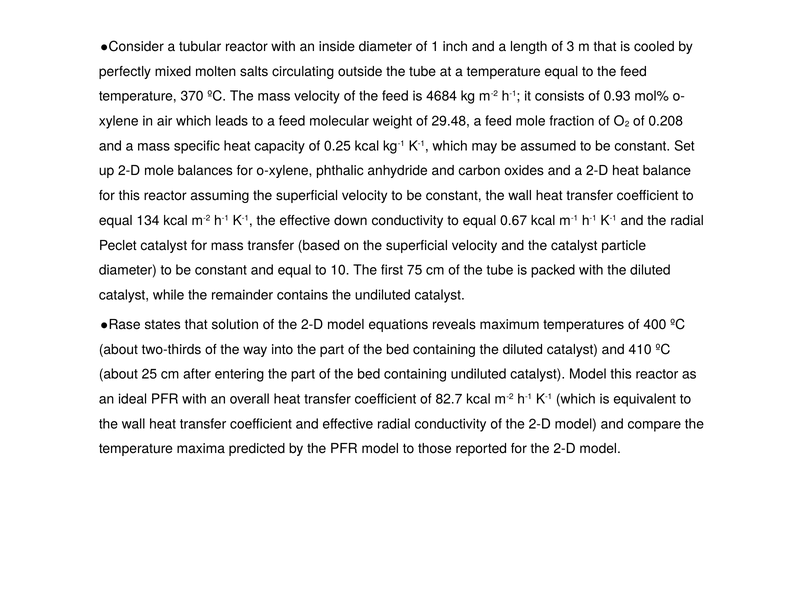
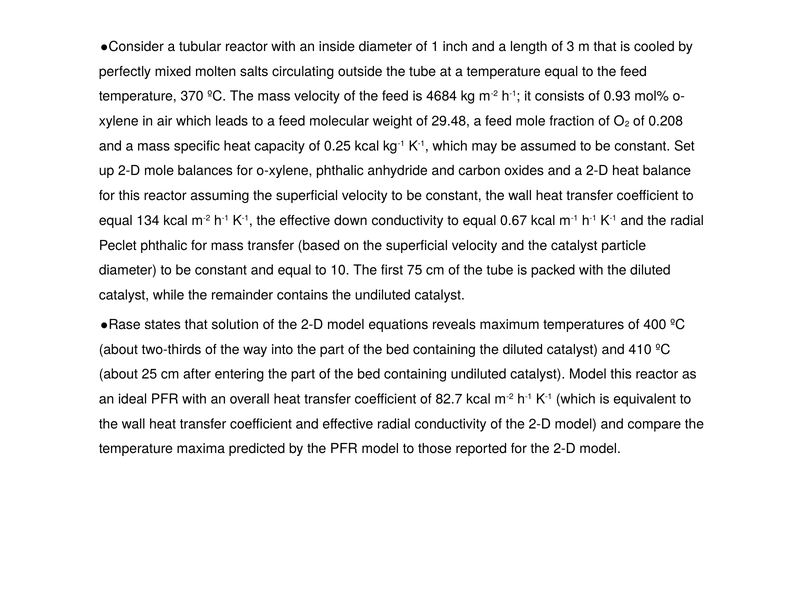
Peclet catalyst: catalyst -> phthalic (164, 245)
